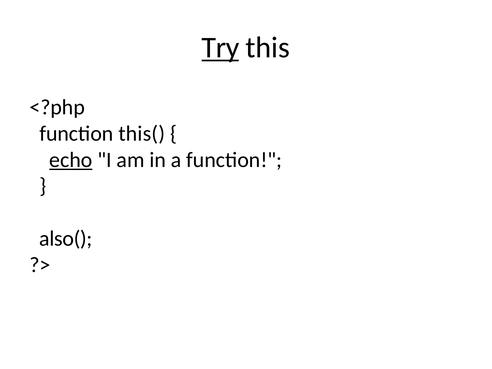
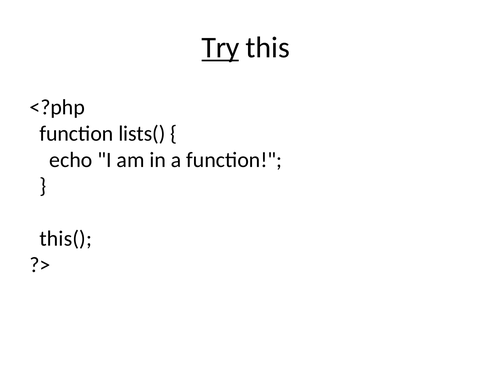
this(: this( -> lists( (142, 134)
echo underline: present -> none (71, 160)
also(: also( -> this( (66, 239)
